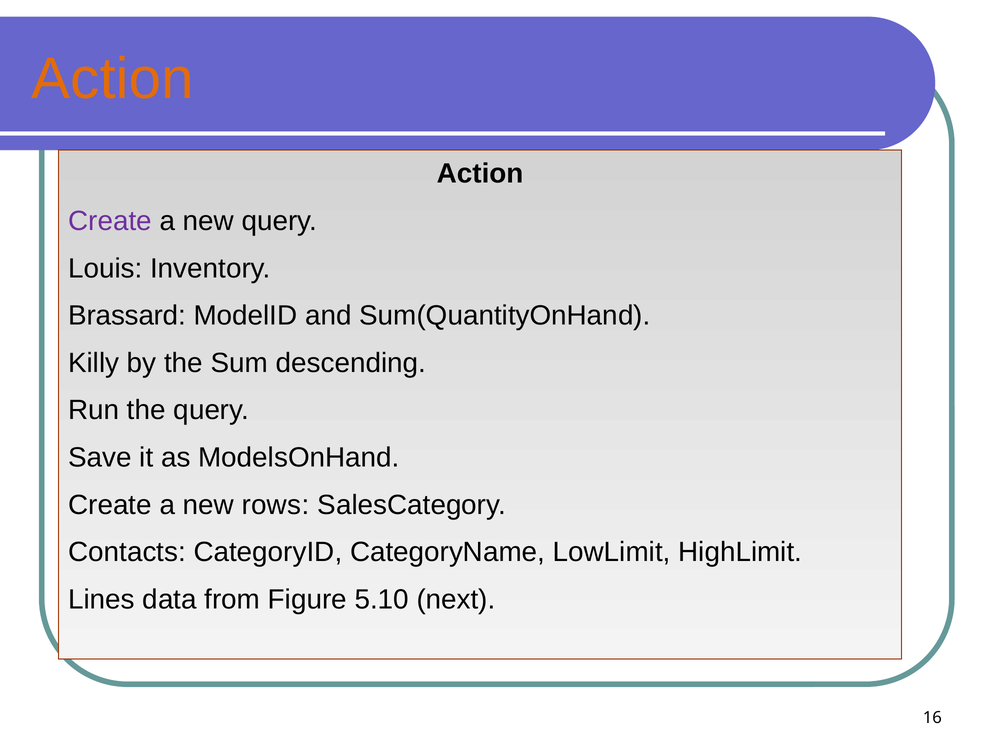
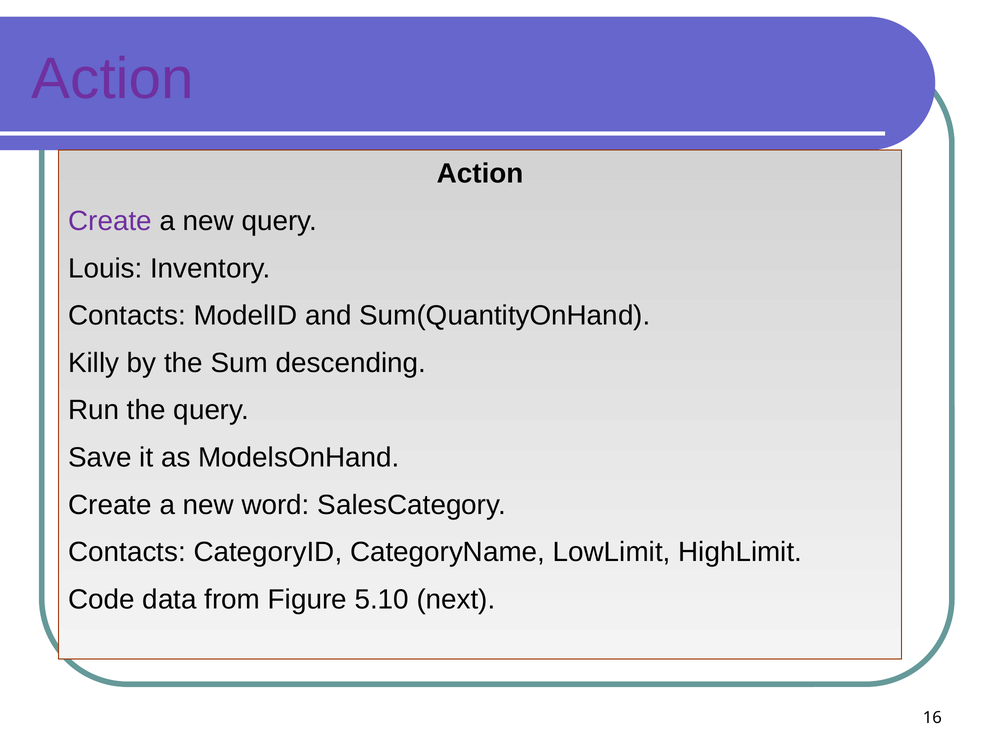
Action colour: orange -> purple (113, 79)
Brassard: Brassard -> Contacts (127, 316)
rows: rows -> word (276, 505)
Lines: Lines -> Code (102, 600)
